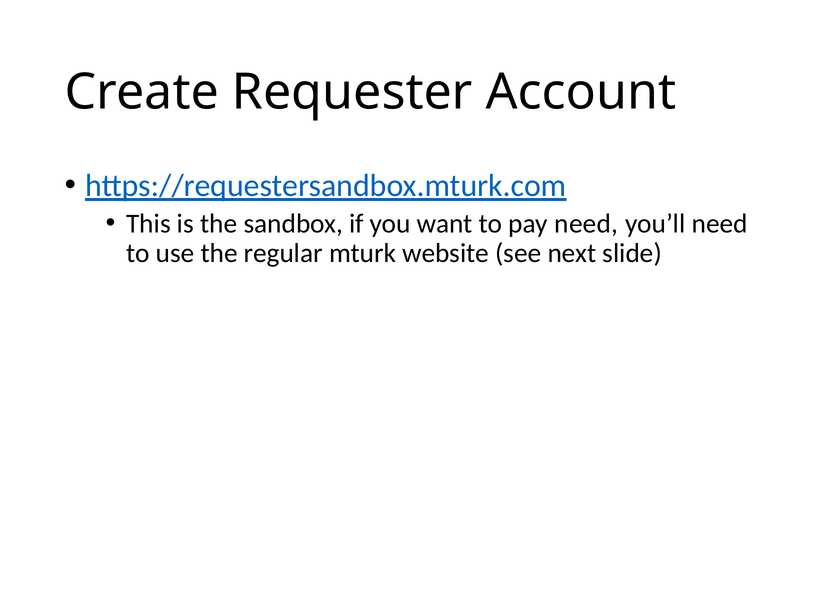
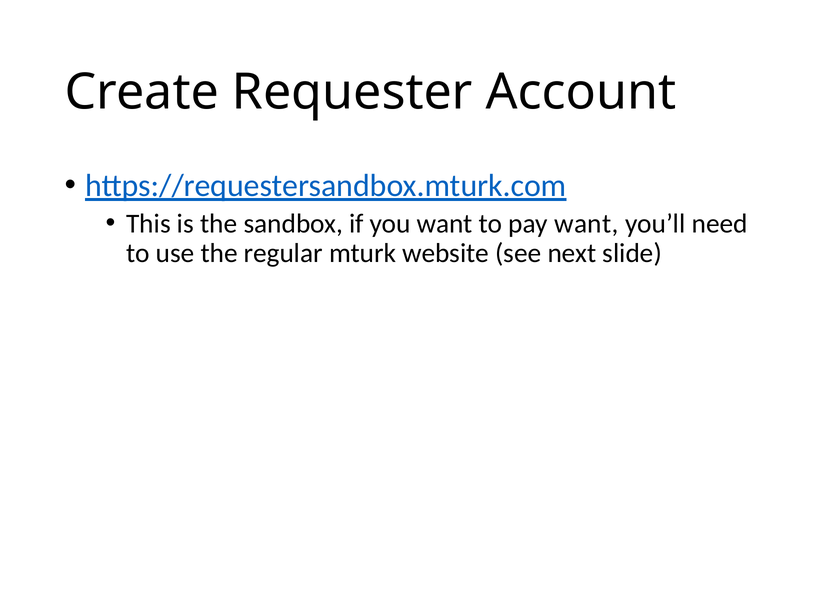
pay need: need -> want (586, 223)
